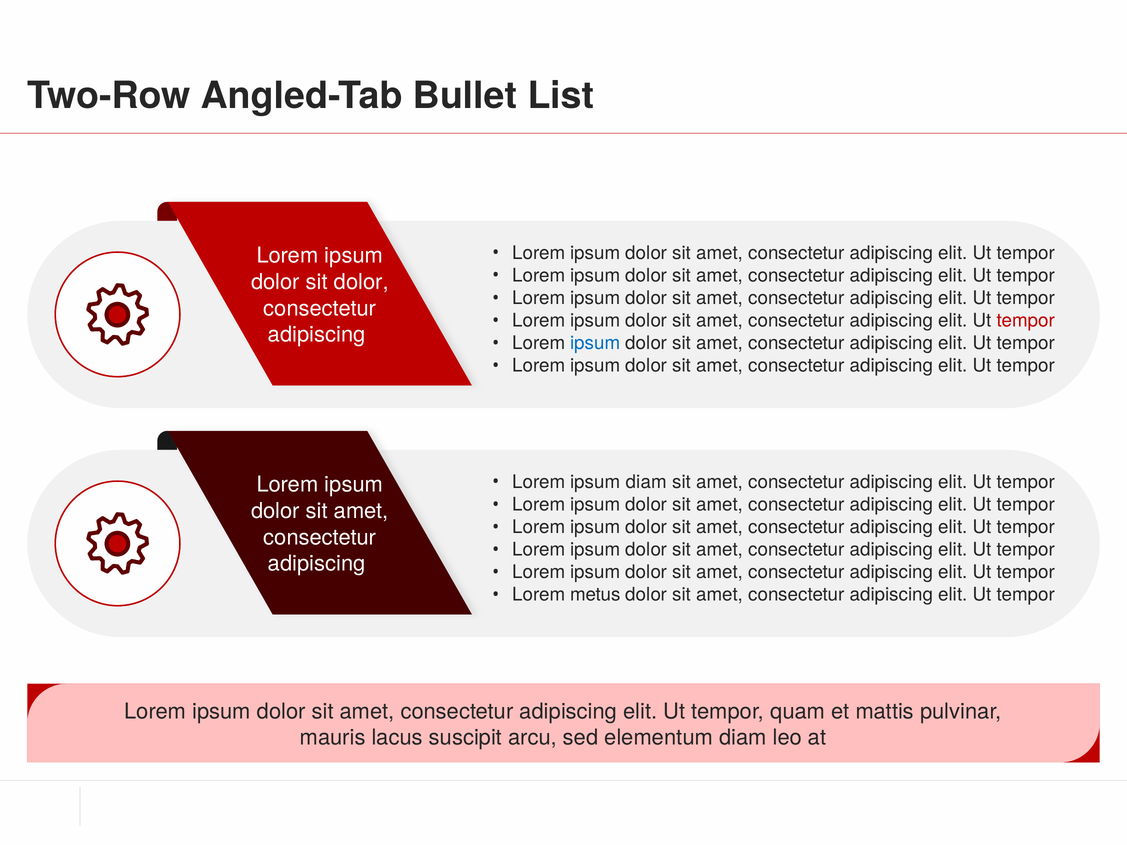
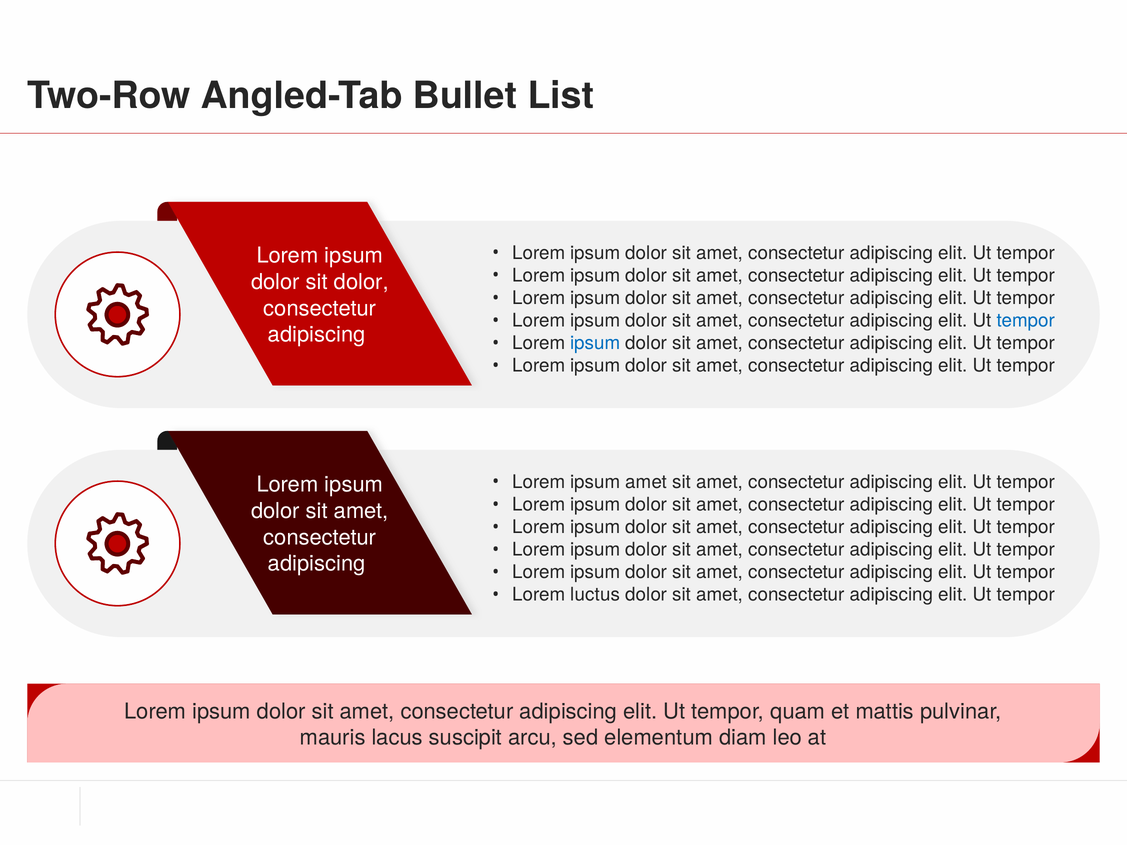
tempor colour: red -> blue (1026, 321)
ipsum diam: diam -> amet (646, 482)
metus: metus -> luctus (595, 595)
